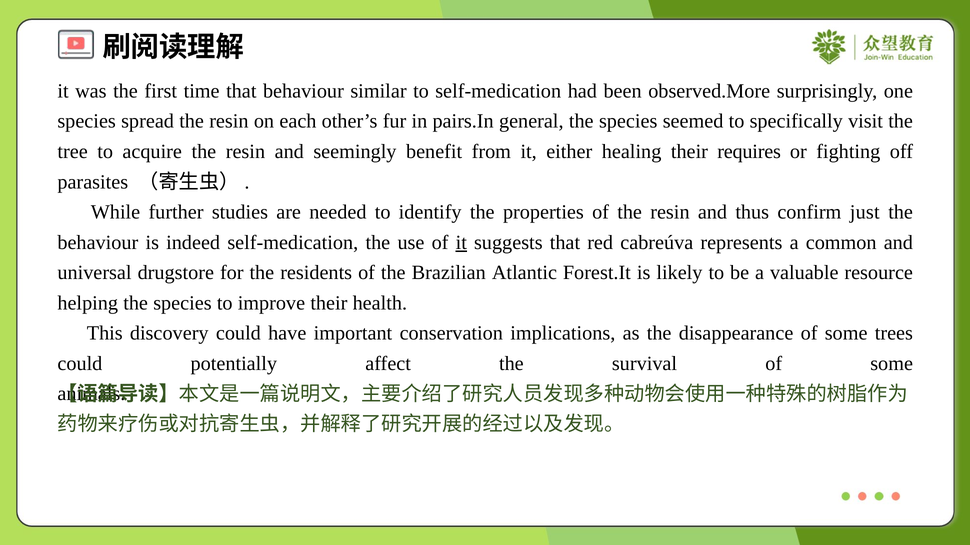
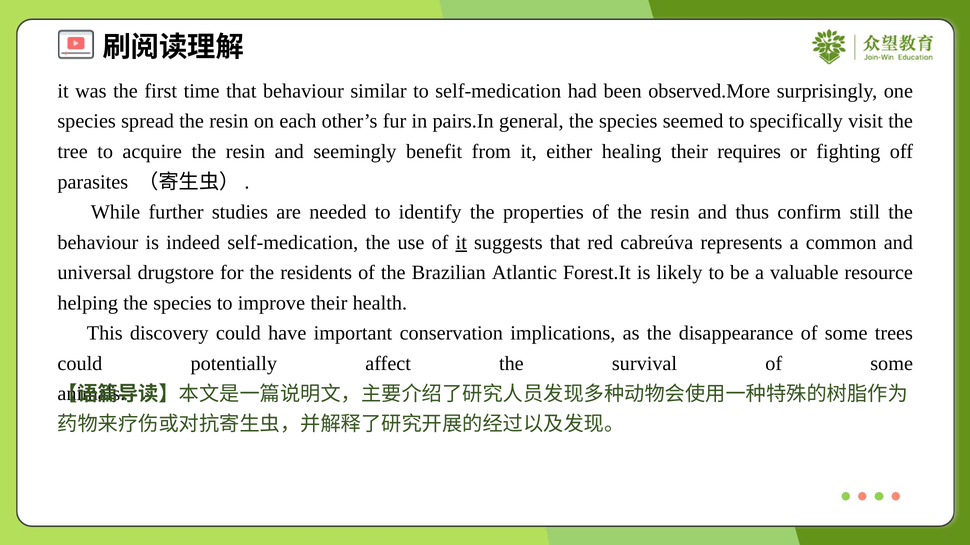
just: just -> still (865, 212)
